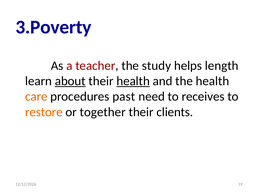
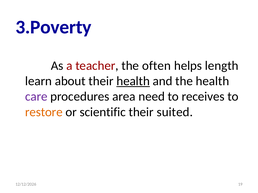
study: study -> often (156, 66)
about underline: present -> none (70, 81)
care colour: orange -> purple (36, 97)
past: past -> area (124, 97)
together: together -> scientific (103, 112)
clients: clients -> suited (175, 112)
